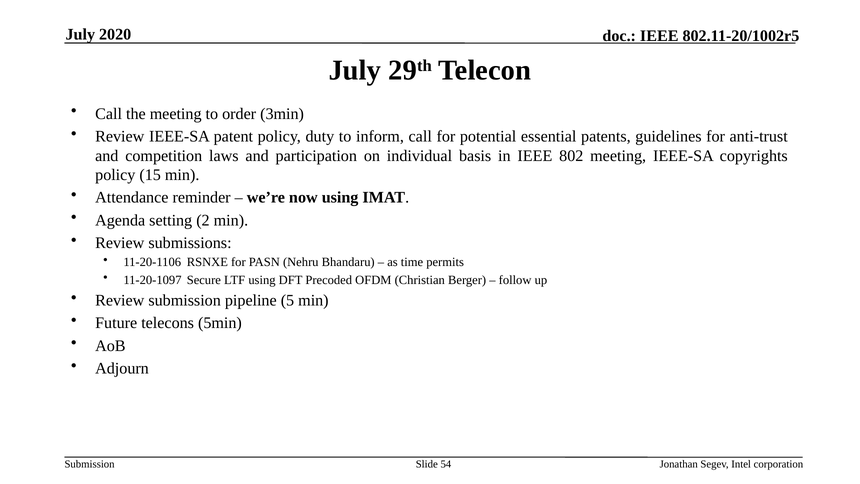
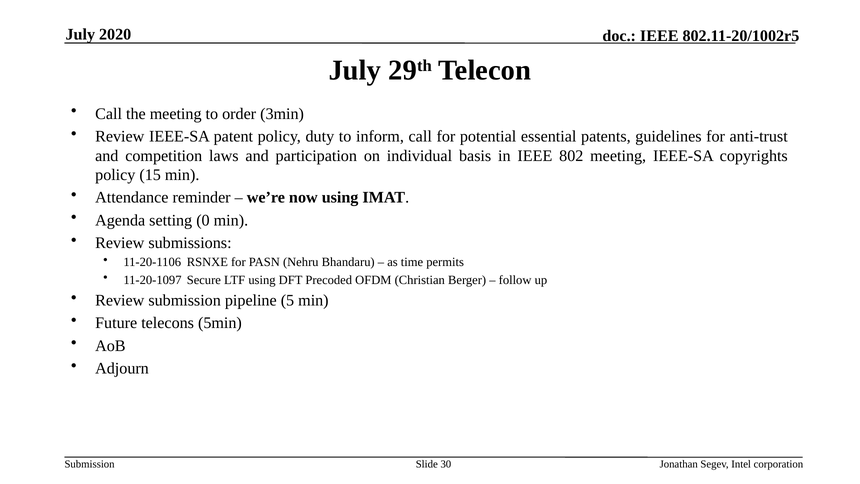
2: 2 -> 0 (203, 220)
54: 54 -> 30 (446, 464)
